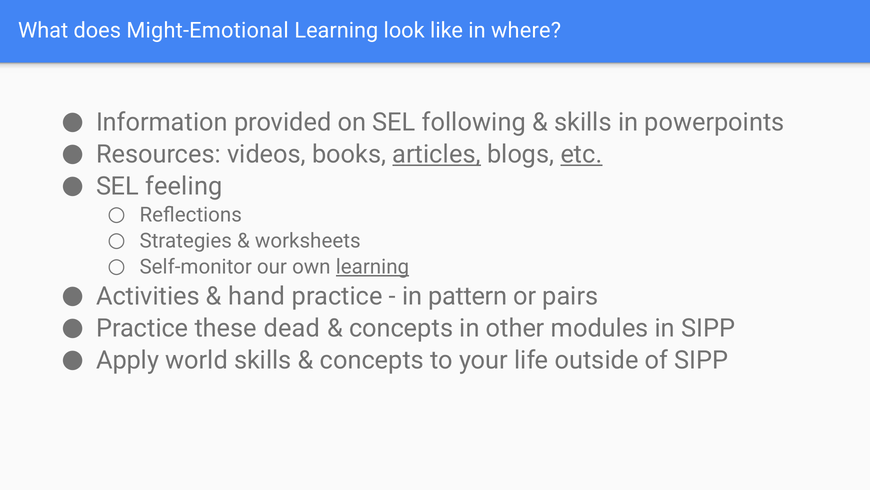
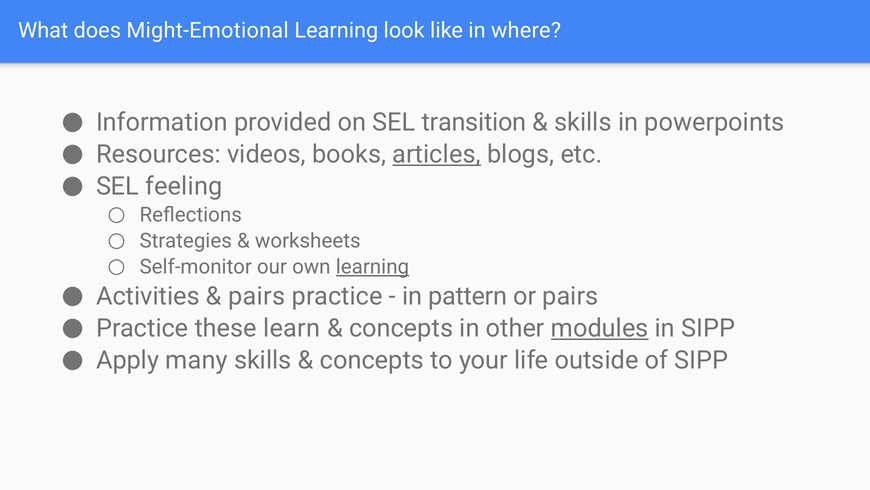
following: following -> transition (474, 122)
etc underline: present -> none (581, 154)
hand: hand -> pairs (257, 296)
dead: dead -> learn (292, 328)
modules underline: none -> present (600, 328)
world: world -> many (197, 360)
